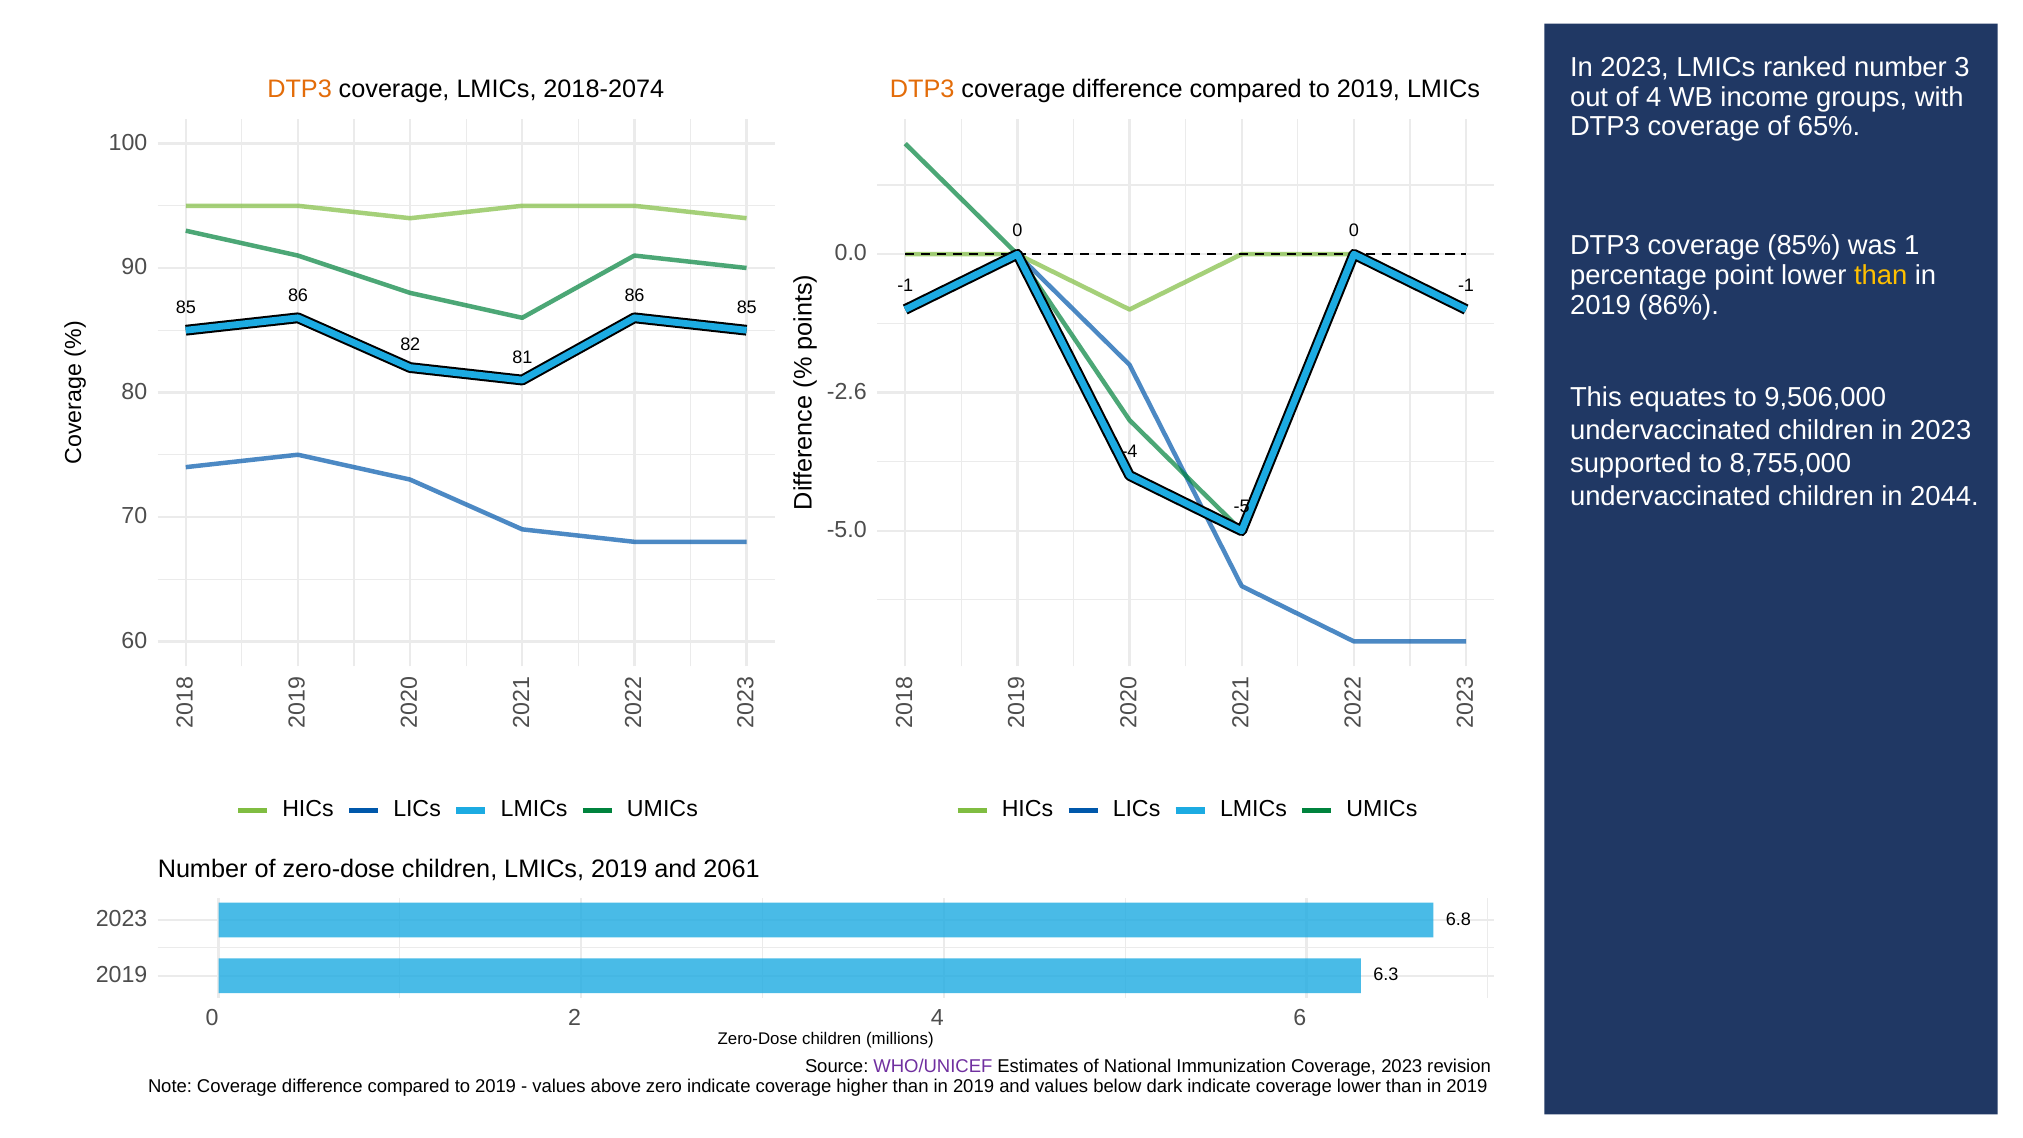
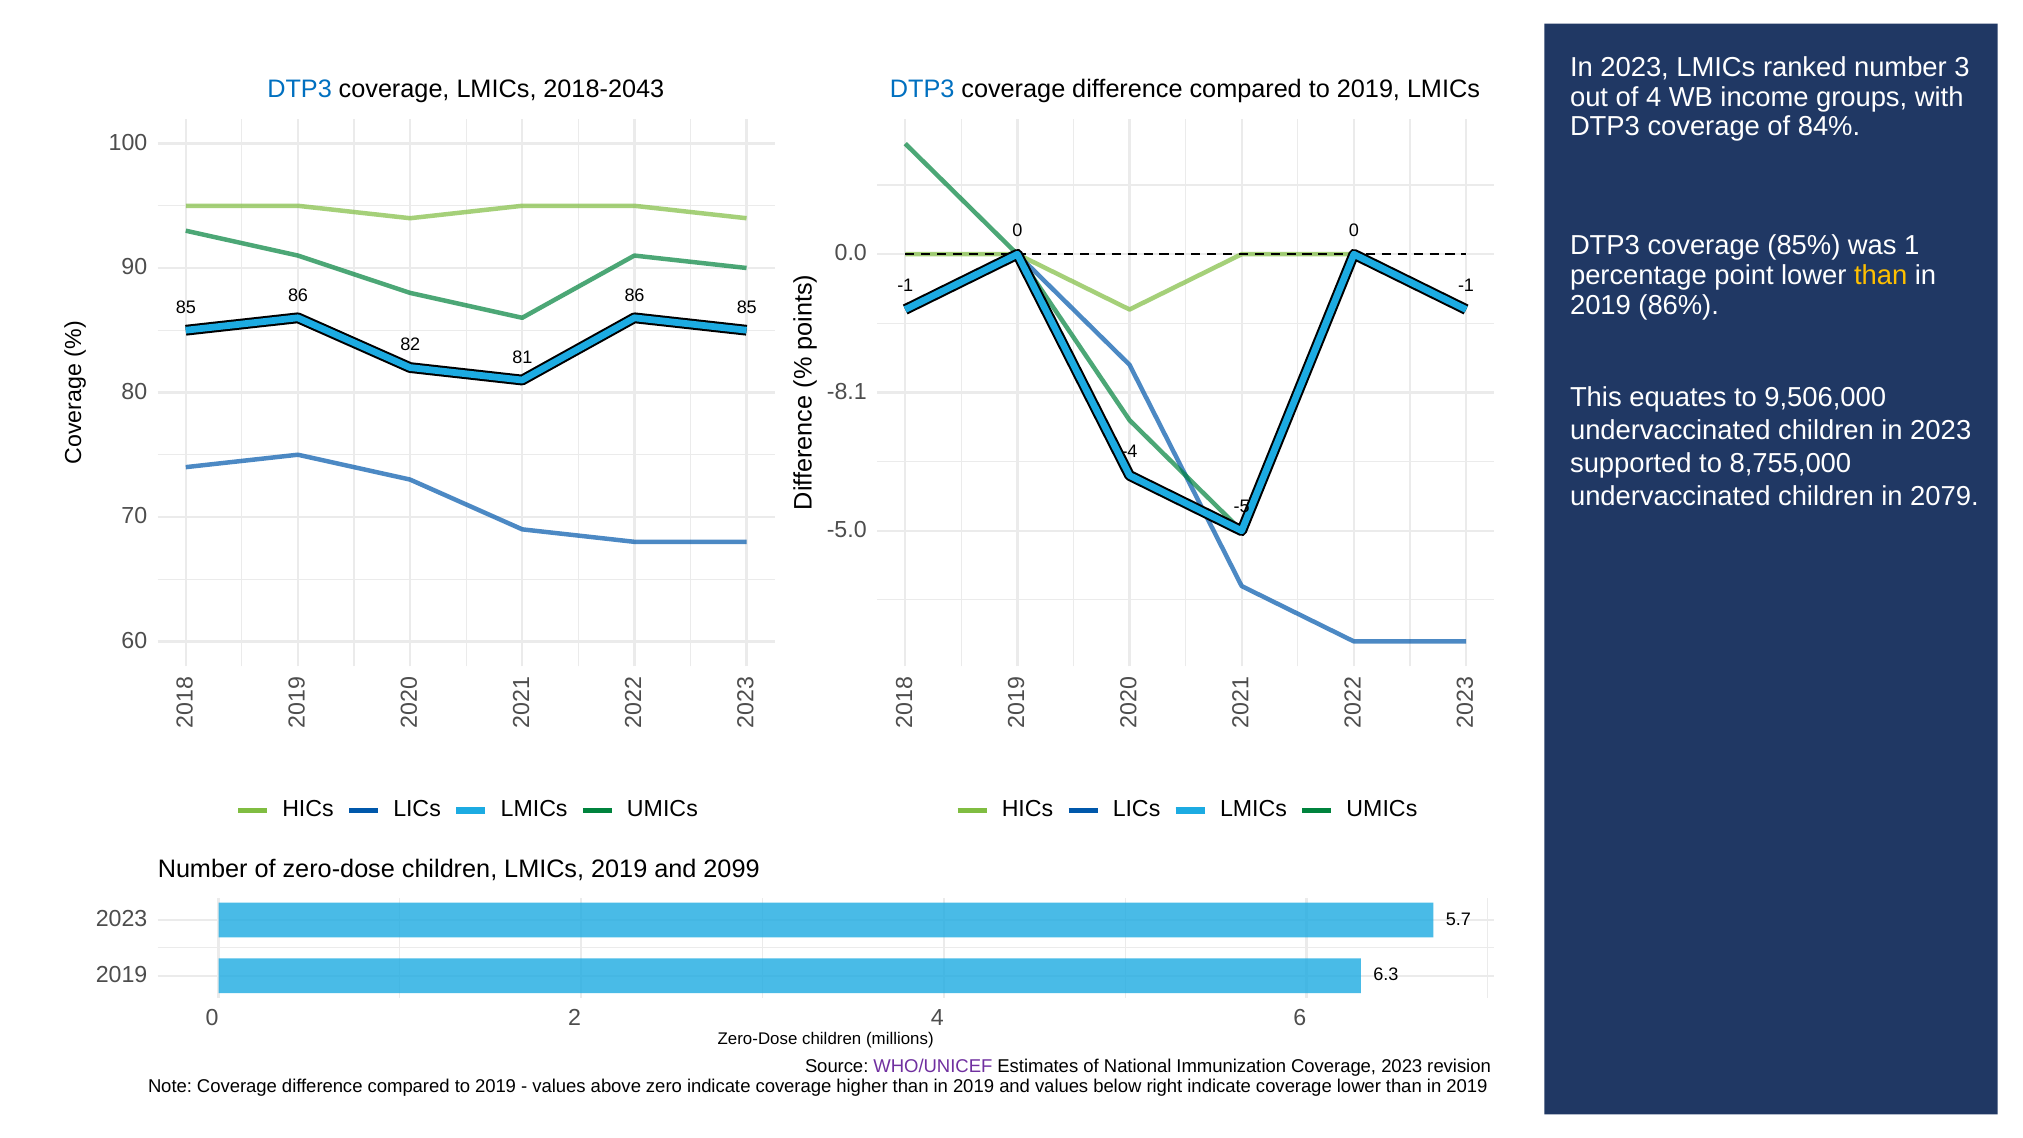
DTP3 colour: orange -> blue (300, 89)
2018-2074: 2018-2074 -> 2018-2043 (604, 89)
DTP3 colour: orange -> blue (922, 89)
65%: 65% -> 84% (1829, 127)
-2.6: -2.6 -> -8.1 (847, 392)
2044: 2044 -> 2079 (1945, 497)
2061: 2061 -> 2099 (732, 869)
6.8: 6.8 -> 5.7 (1458, 919)
dark: dark -> right (1164, 1086)
